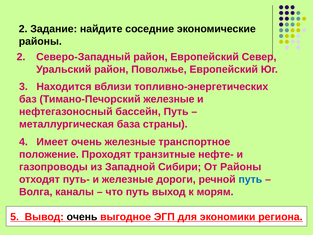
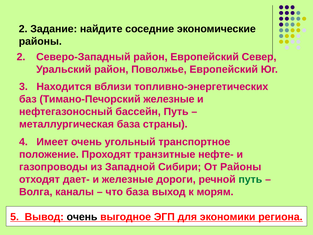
очень железные: железные -> угольный (130, 142)
путь-: путь- -> дает- (76, 179)
путь colour: blue -> green (250, 179)
что путь: путь -> база (137, 192)
